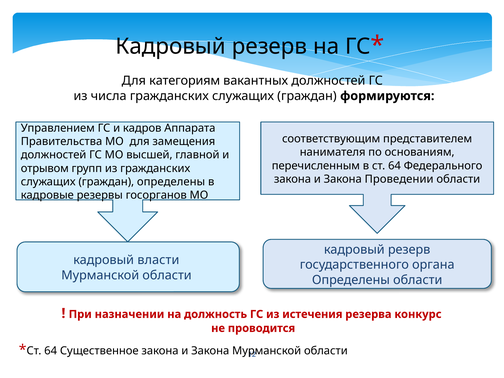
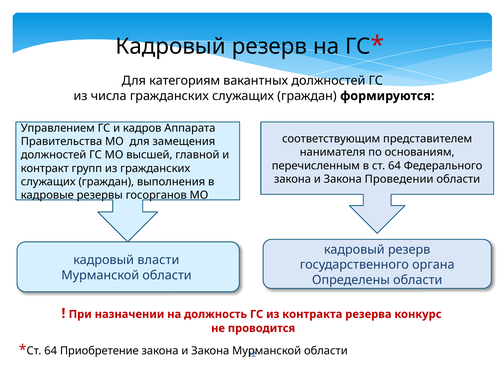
отрывом: отрывом -> контракт (45, 168)
граждан определены: определены -> выполнения (171, 182)
истечения: истечения -> контракта (312, 314)
Существенное: Существенное -> Приобретение (99, 351)
